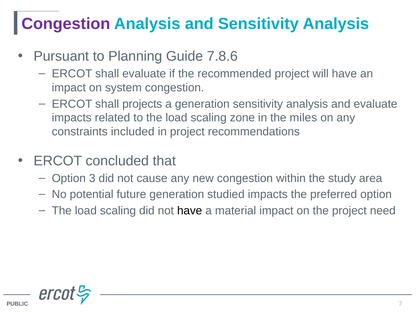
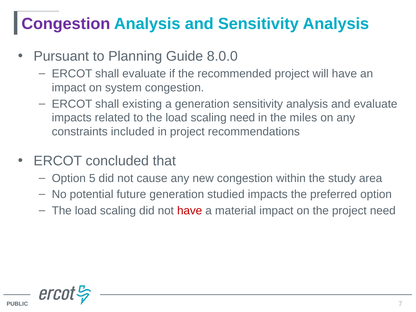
7.8.6: 7.8.6 -> 8.0.0 (222, 56)
projects: projects -> existing (142, 104)
scaling zone: zone -> need (242, 118)
3: 3 -> 5 (92, 178)
have colour: black -> red (190, 211)
